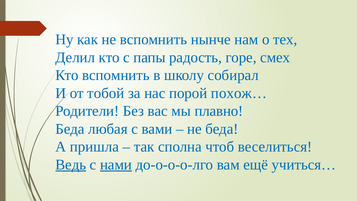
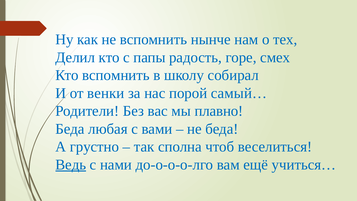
тобой: тобой -> венки (106, 93)
похож…: похож… -> самый… (239, 93)
пришла: пришла -> грустно (94, 147)
нами underline: present -> none (116, 164)
